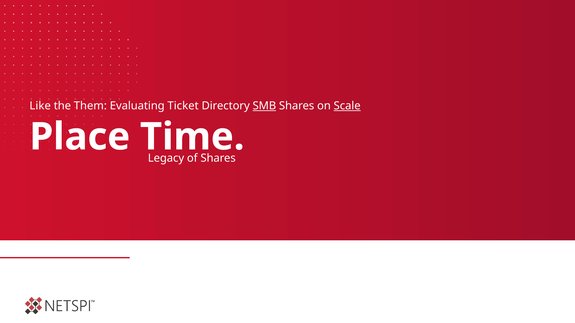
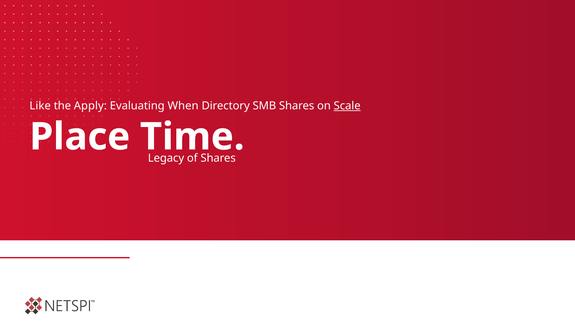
Them: Them -> Apply (90, 106)
Ticket: Ticket -> When (183, 106)
SMB underline: present -> none (264, 106)
